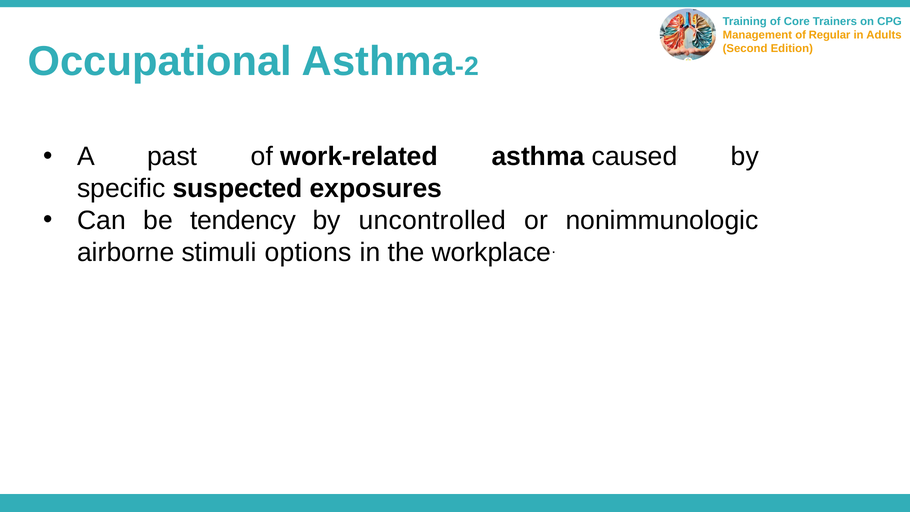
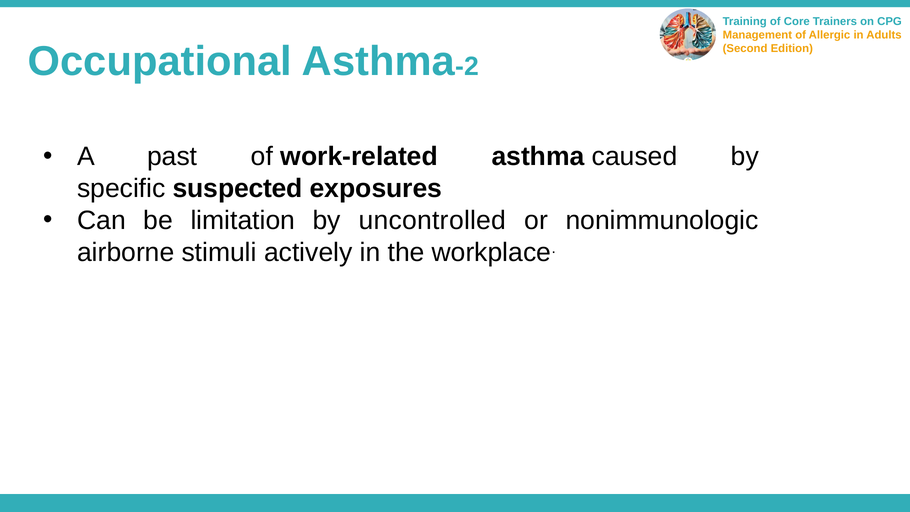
Regular: Regular -> Allergic (830, 35)
tendency: tendency -> limitation (243, 220)
options: options -> actively (308, 252)
